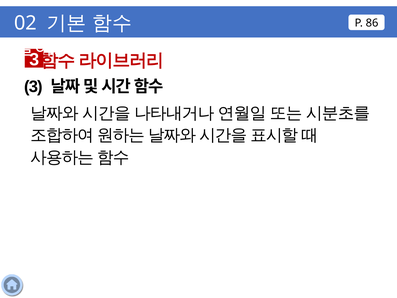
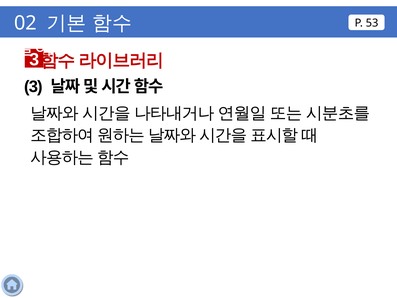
86: 86 -> 53 (372, 23)
